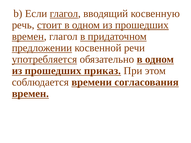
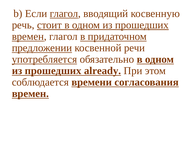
приказ: приказ -> already (103, 71)
